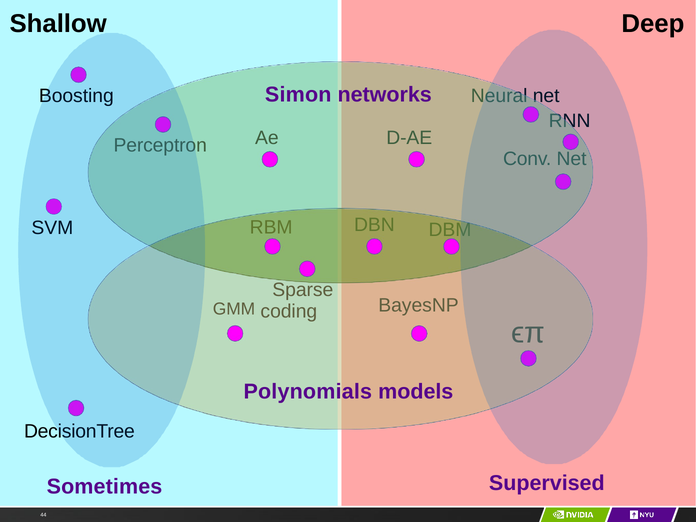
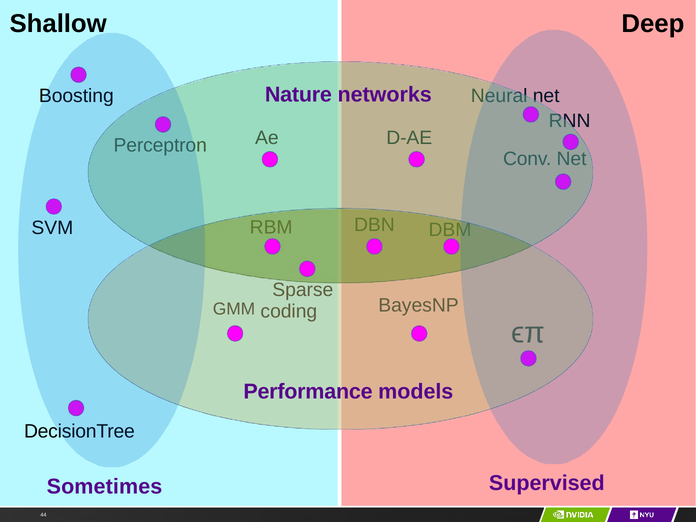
Simon: Simon -> Nature (298, 95)
Polynomials: Polynomials -> Performance (308, 391)
